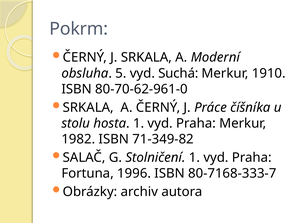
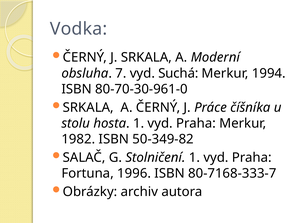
Pokrm: Pokrm -> Vodka (78, 29)
5: 5 -> 7 (121, 73)
1910: 1910 -> 1994 (269, 73)
80-70-62-961-0: 80-70-62-961-0 -> 80-70-30-961-0 (141, 89)
71-349-82: 71-349-82 -> 50-349-82 (163, 139)
